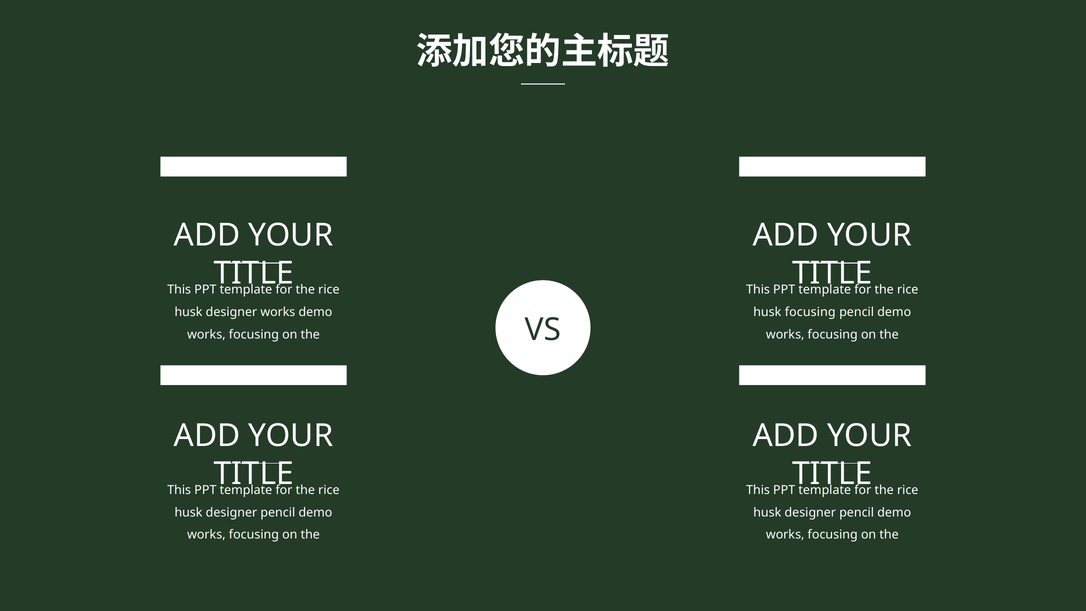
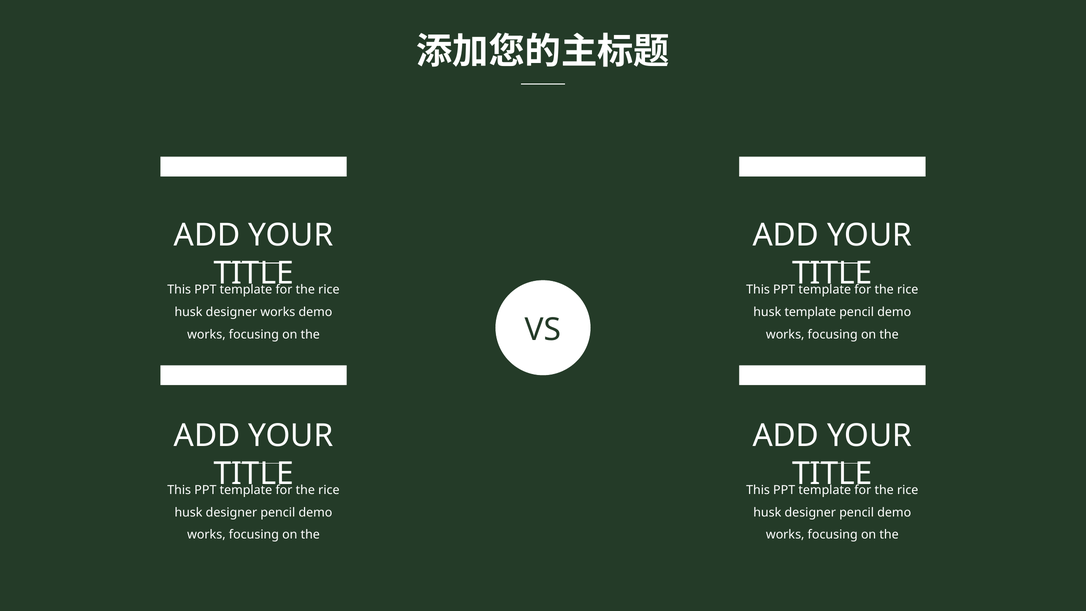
husk focusing: focusing -> template (810, 312)
